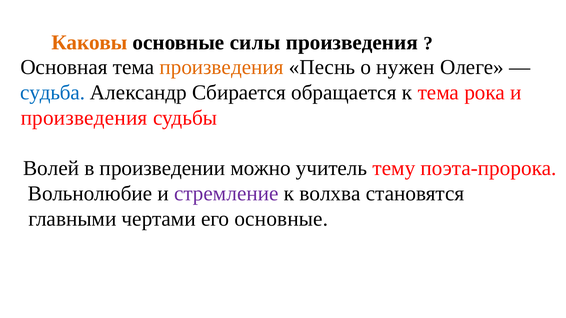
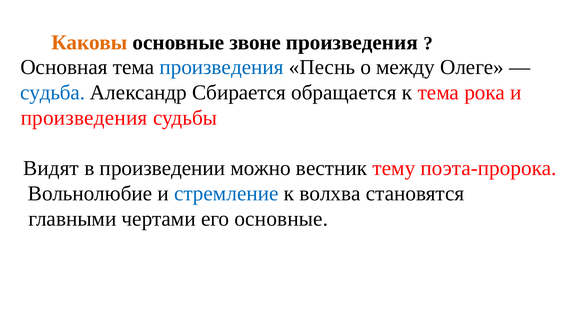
силы: силы -> звоне (255, 43)
произведения colour: orange -> blue (222, 67)
нужен: нужен -> между (406, 67)
Волей: Волей -> Видят (51, 168)
учитель: учитель -> вестник (332, 168)
стремление colour: purple -> blue (226, 194)
